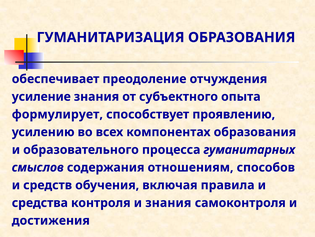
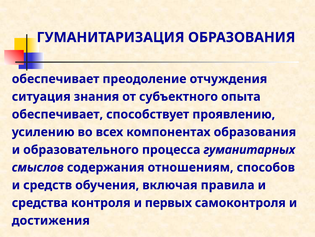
усиление: усиление -> ситуация (41, 96)
формулирует: формулирует -> обеспечивает (57, 114)
и знания: знания -> первых (168, 202)
